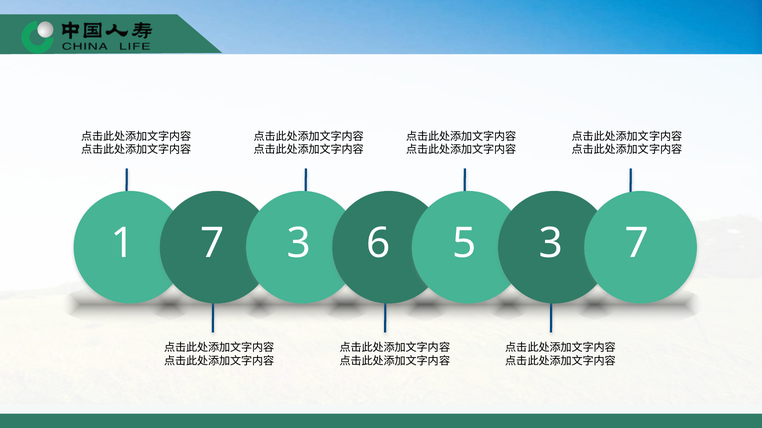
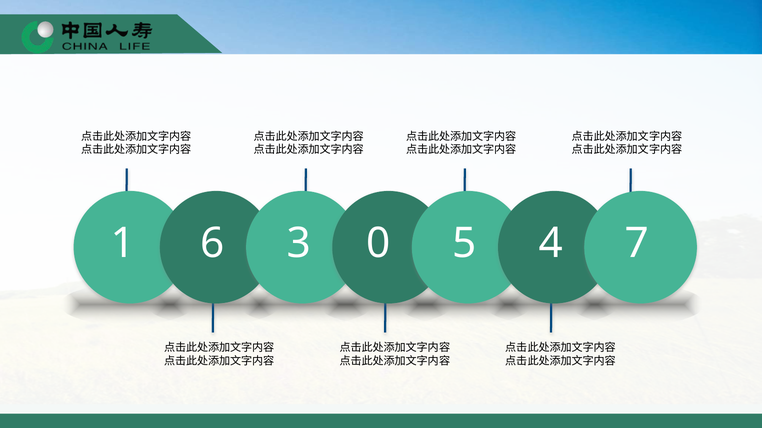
1 7: 7 -> 6 (213, 244)
6: 6 -> 0 (378, 244)
5 3: 3 -> 4 (551, 244)
